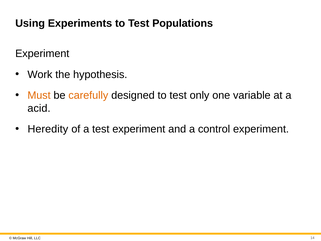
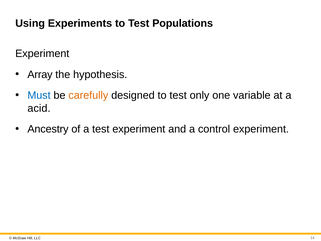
Work: Work -> Array (40, 74)
Must colour: orange -> blue (39, 95)
Heredity: Heredity -> Ancestry (48, 129)
